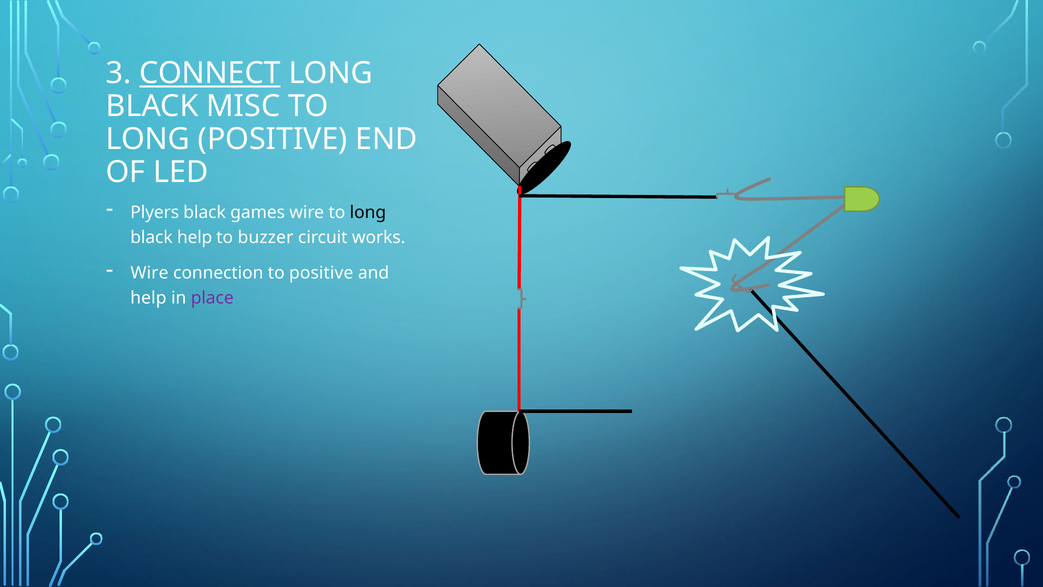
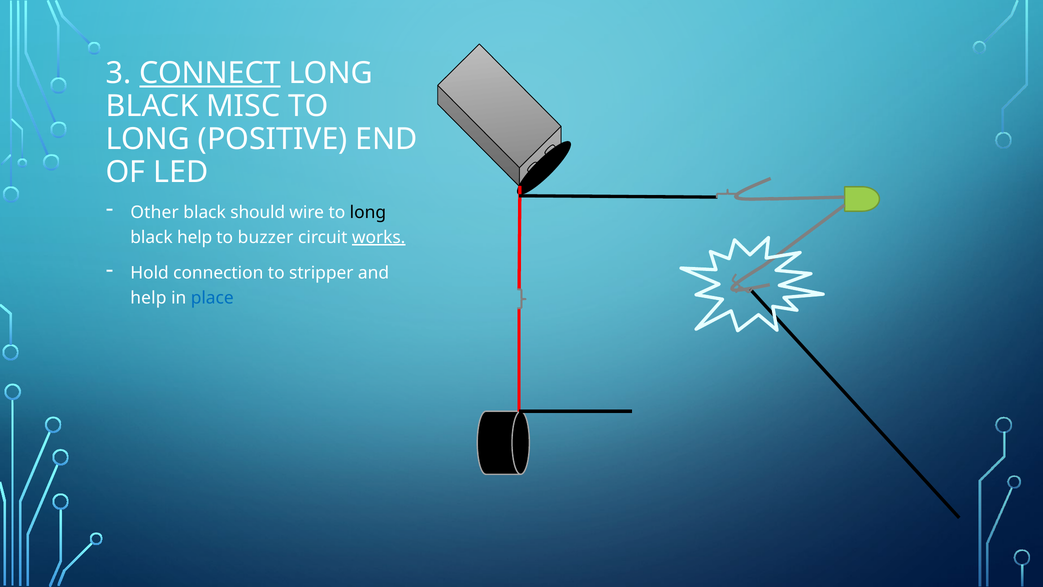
Plyers: Plyers -> Other (155, 212)
games: games -> should (258, 212)
works underline: none -> present (379, 237)
Wire: Wire -> Hold (150, 273)
to positive: positive -> stripper (321, 273)
place colour: purple -> blue (212, 298)
